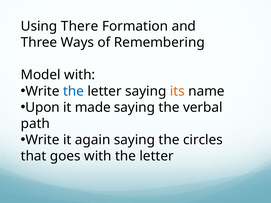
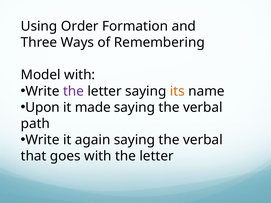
There: There -> Order (80, 26)
the colour: blue -> purple (74, 91)
again saying the circles: circles -> verbal (203, 140)
